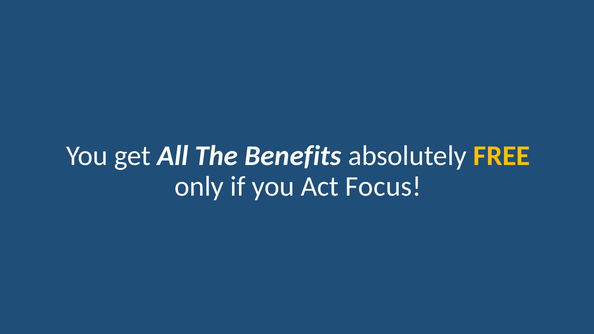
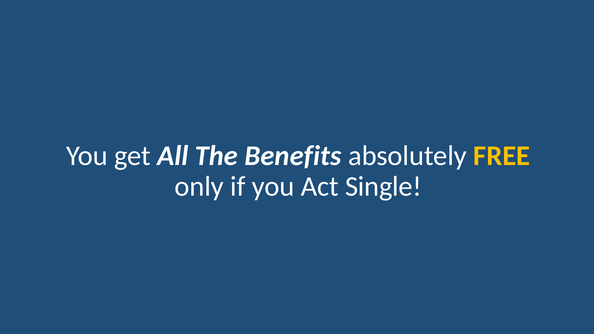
Focus: Focus -> Single (383, 186)
